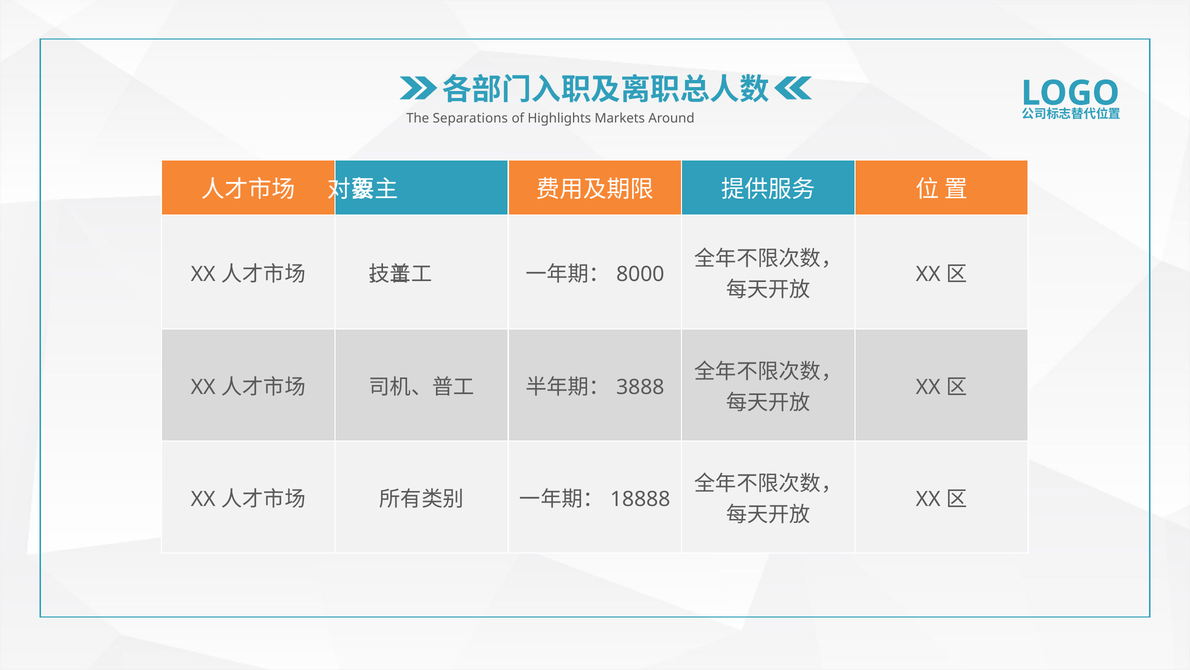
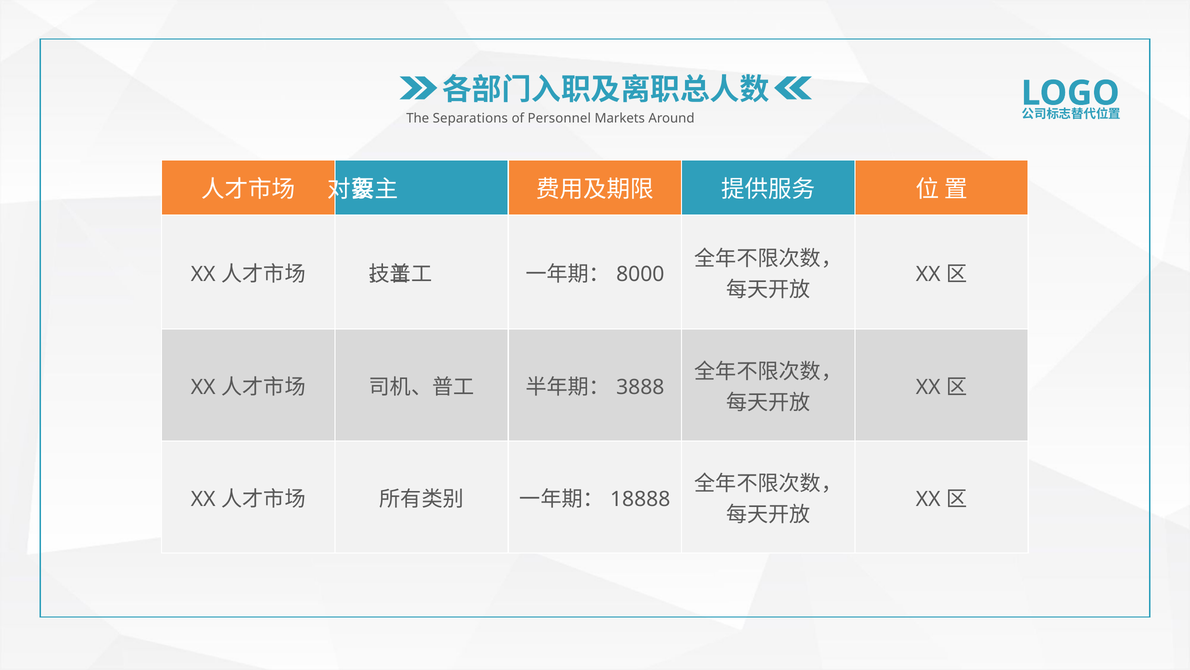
Highlights: Highlights -> Personnel (559, 118)
